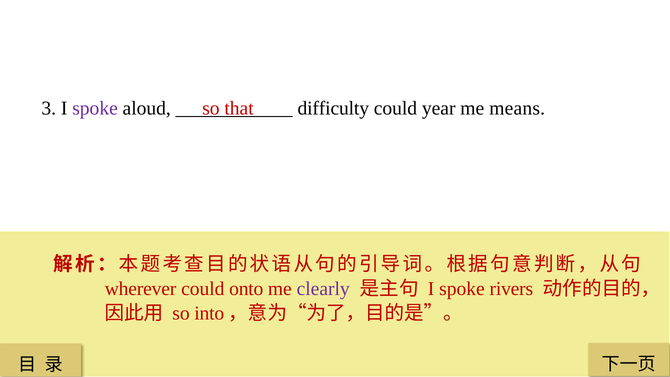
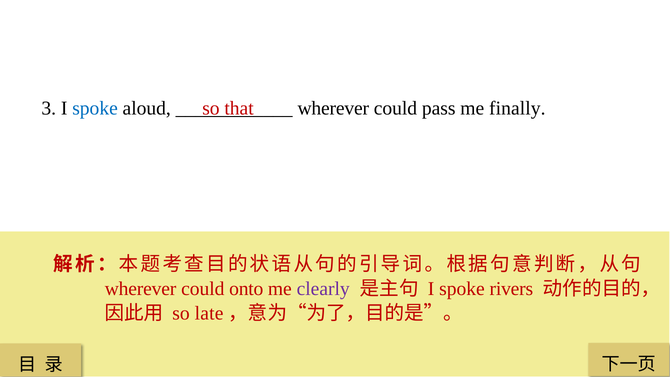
spoke colour: purple -> blue (95, 108)
difficulty: difficulty -> wherever (333, 108)
year: year -> pass (439, 108)
means: means -> finally (517, 108)
into: into -> late (209, 313)
